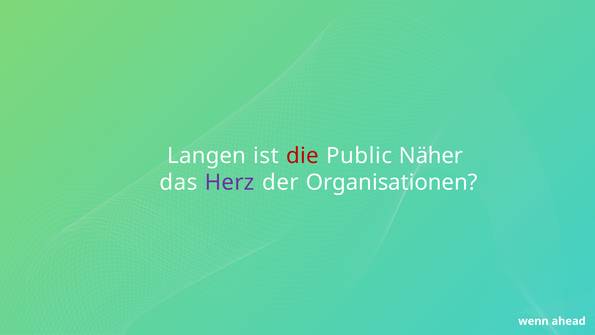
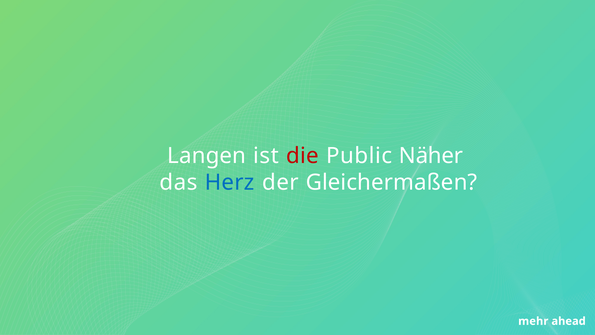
Herz colour: purple -> blue (230, 182)
Organisationen: Organisationen -> Gleichermaßen (391, 182)
wenn: wenn -> mehr (533, 321)
